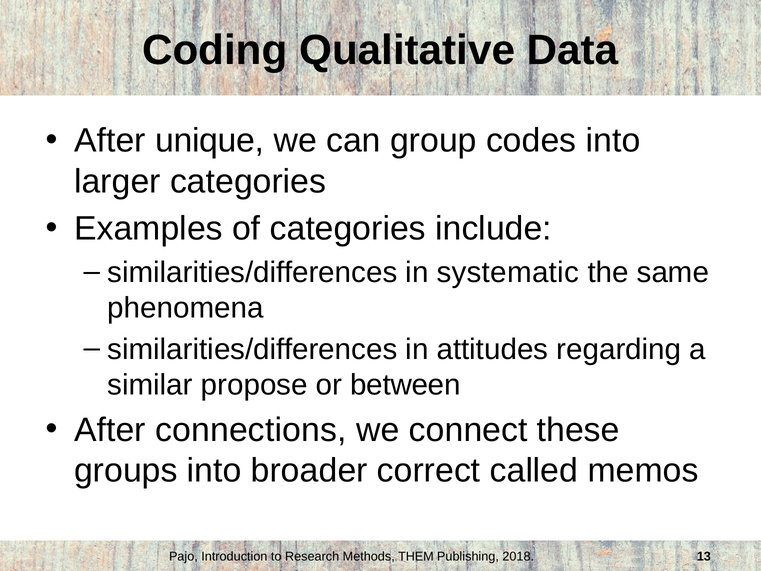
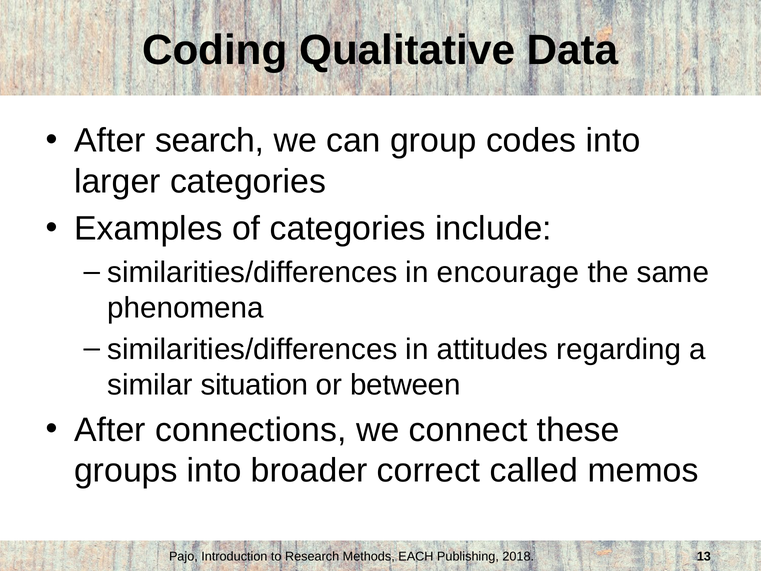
unique: unique -> search (210, 141)
systematic: systematic -> encourage (508, 272)
propose: propose -> situation (254, 385)
THEM: THEM -> EACH (416, 556)
